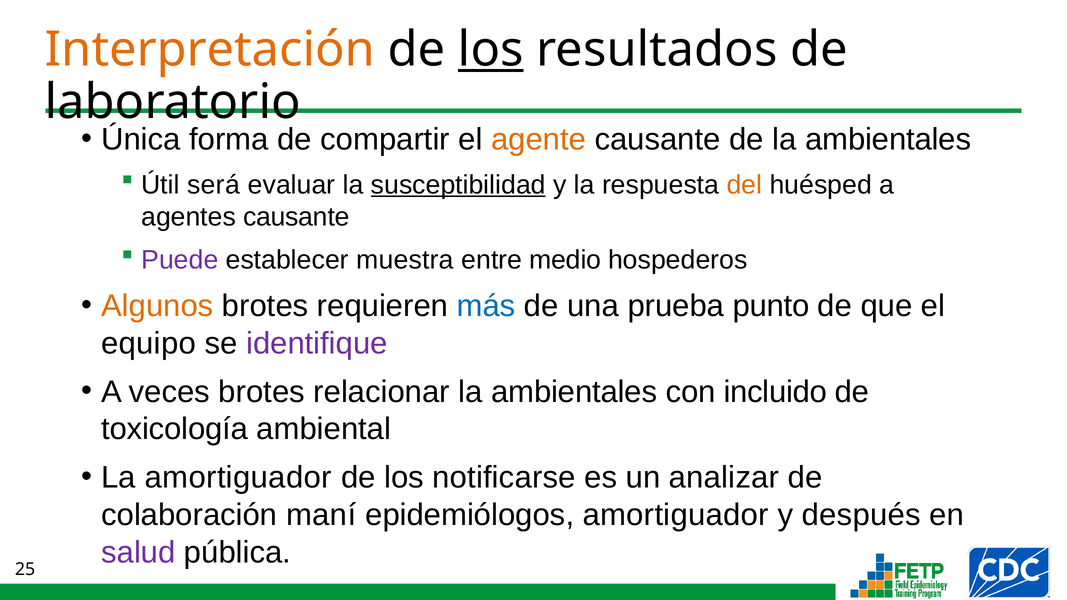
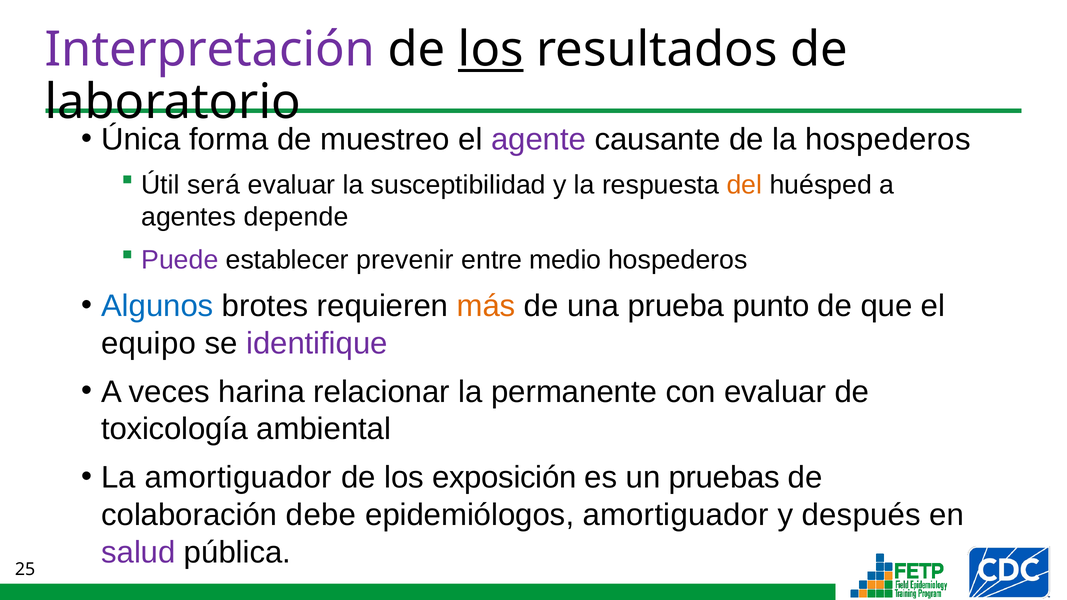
Interpretación colour: orange -> purple (210, 49)
compartir: compartir -> muestreo (385, 140)
agente colour: orange -> purple (539, 140)
de la ambientales: ambientales -> hospederos (888, 140)
susceptibilidad underline: present -> none (458, 185)
agentes causante: causante -> depende (296, 217)
muestra: muestra -> prevenir (405, 260)
Algunos colour: orange -> blue (157, 306)
más colour: blue -> orange (486, 306)
veces brotes: brotes -> harina (262, 392)
relacionar la ambientales: ambientales -> permanente (574, 392)
con incluido: incluido -> evaluar (775, 392)
notificarse: notificarse -> exposición (504, 478)
analizar: analizar -> pruebas (724, 478)
maní: maní -> debe (321, 515)
